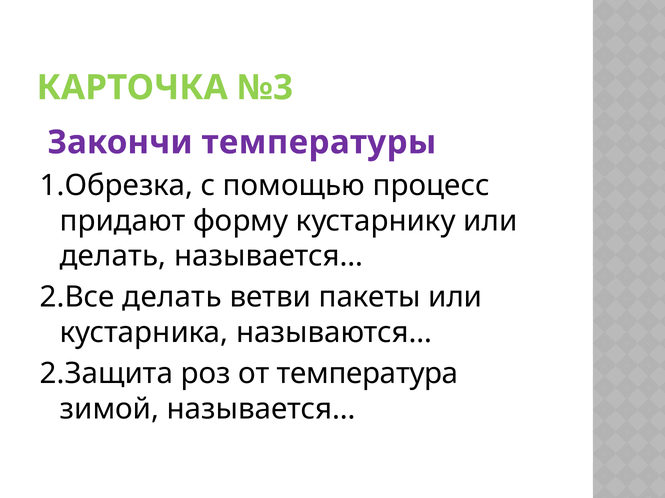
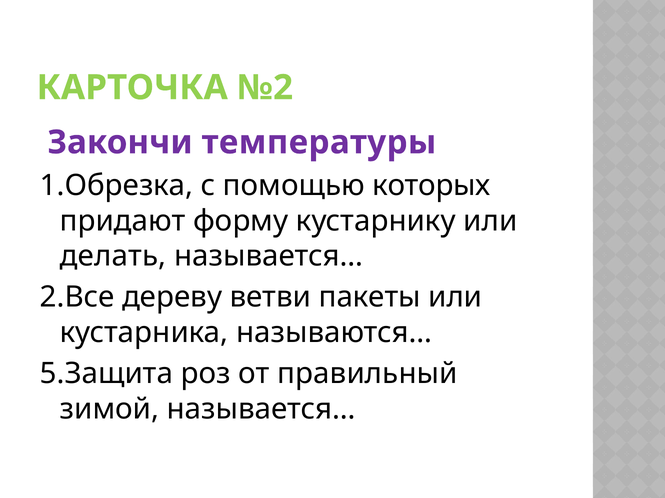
№3: №3 -> №2 (265, 88)
процесс: процесс -> которых (431, 186)
2.Все делать: делать -> дереву (172, 298)
2.Защита: 2.Защита -> 5.Защита (106, 374)
температура: температура -> правильный (367, 374)
